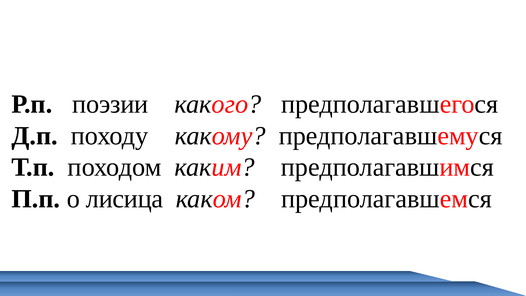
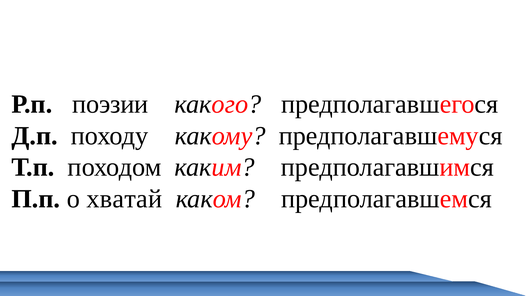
лисица: лисица -> хватай (124, 199)
